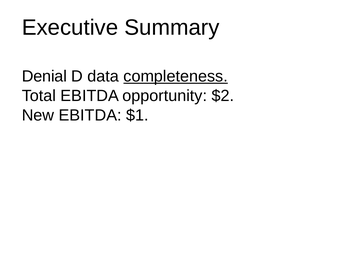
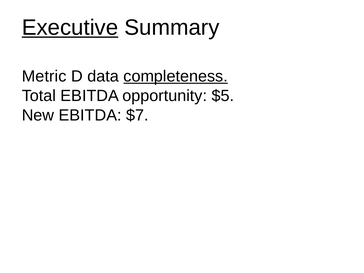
Executive underline: none -> present (70, 28)
Denial: Denial -> Metric (44, 76)
$2: $2 -> $5 (223, 96)
$1: $1 -> $7 (137, 115)
